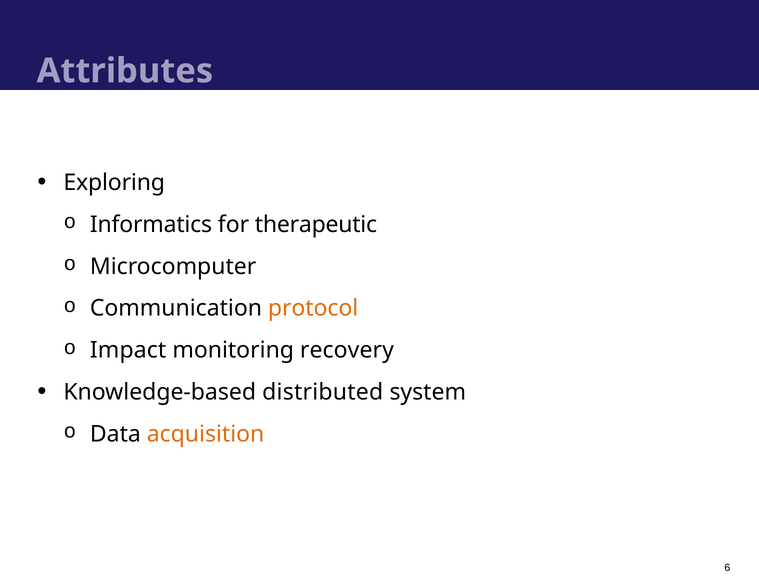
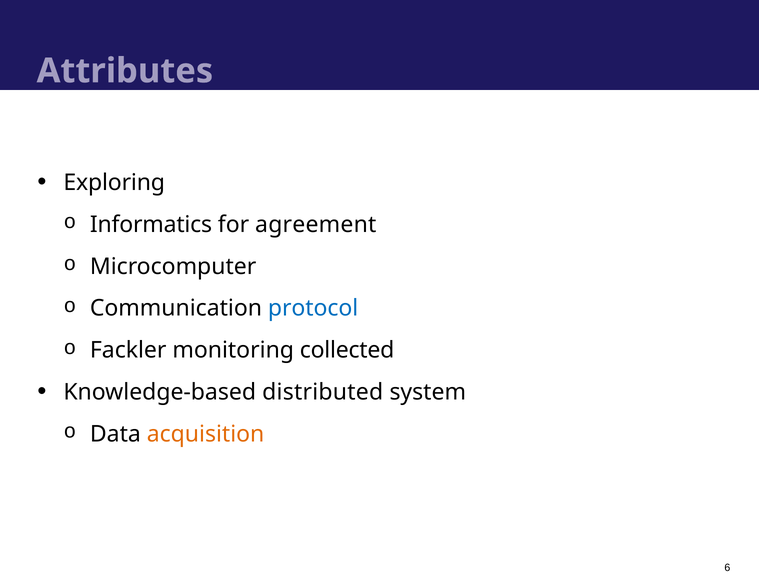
therapeutic: therapeutic -> agreement (316, 224)
protocol colour: orange -> blue (313, 308)
Impact: Impact -> Fackler (128, 350)
recovery: recovery -> collected (347, 350)
